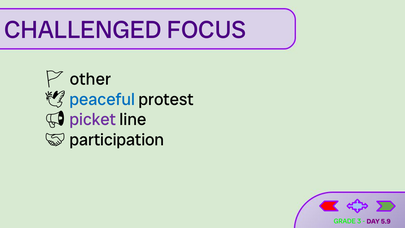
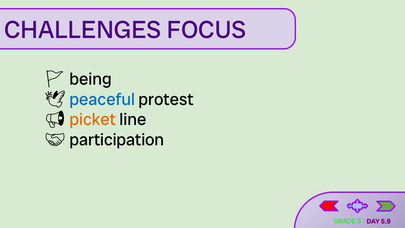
CHALLENGED: CHALLENGED -> CHALLENGES (83, 30)
other: other -> being (91, 79)
picket colour: purple -> orange (93, 120)
